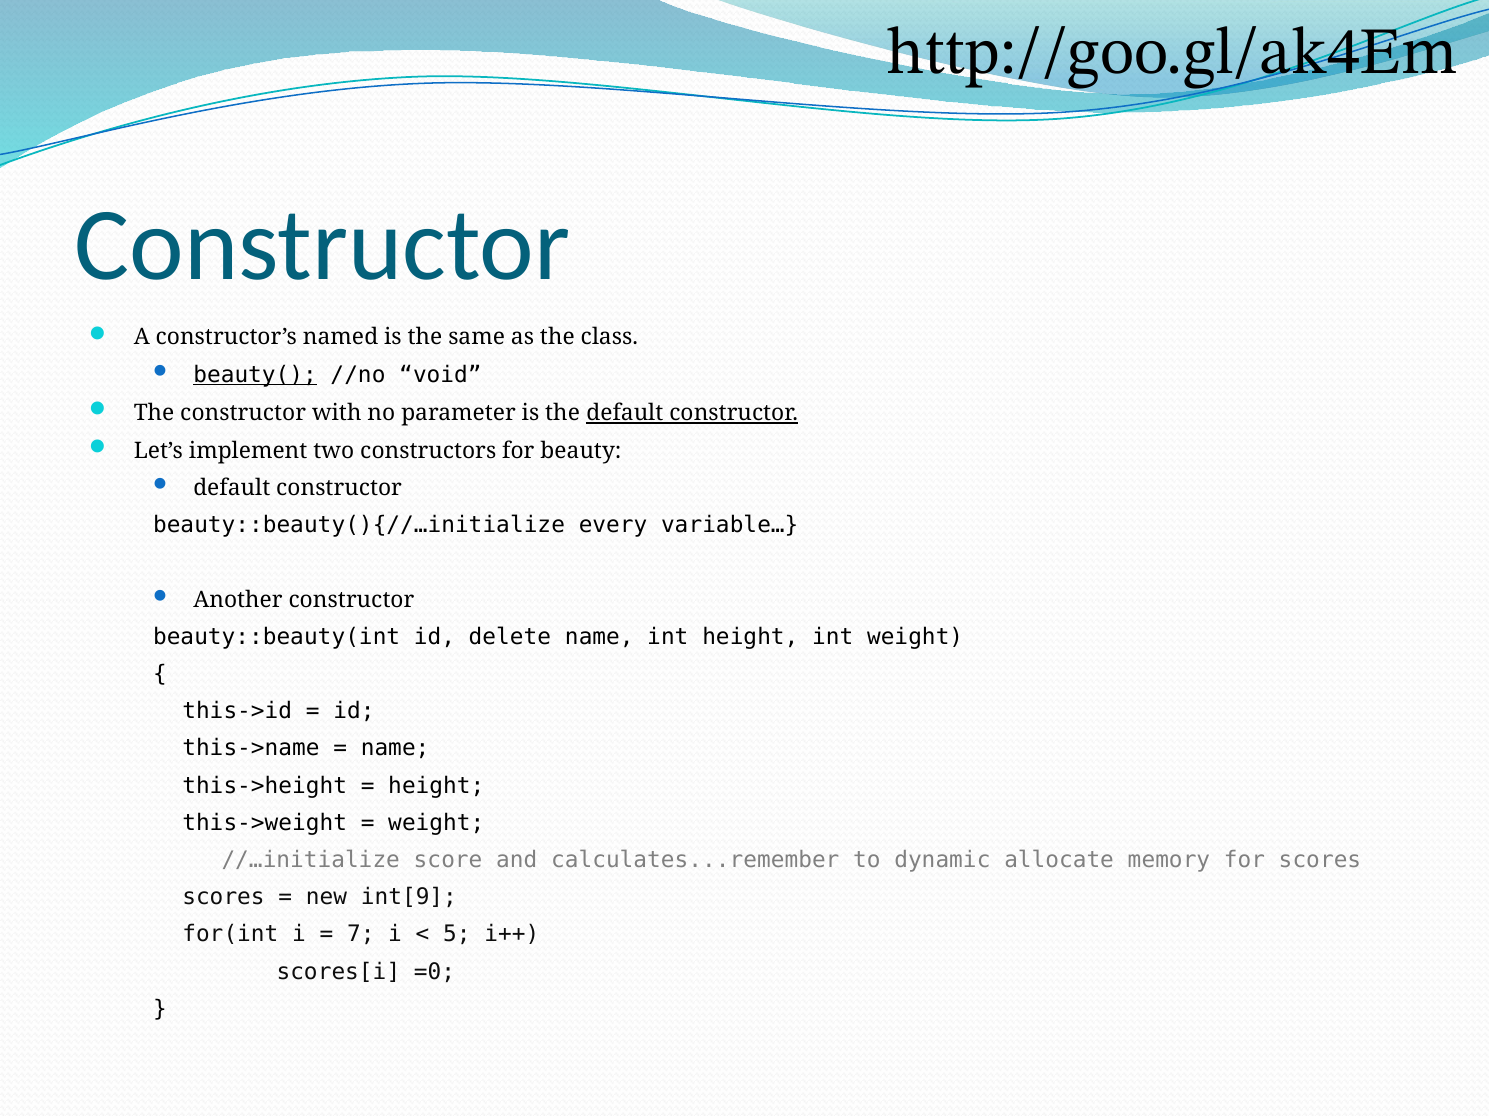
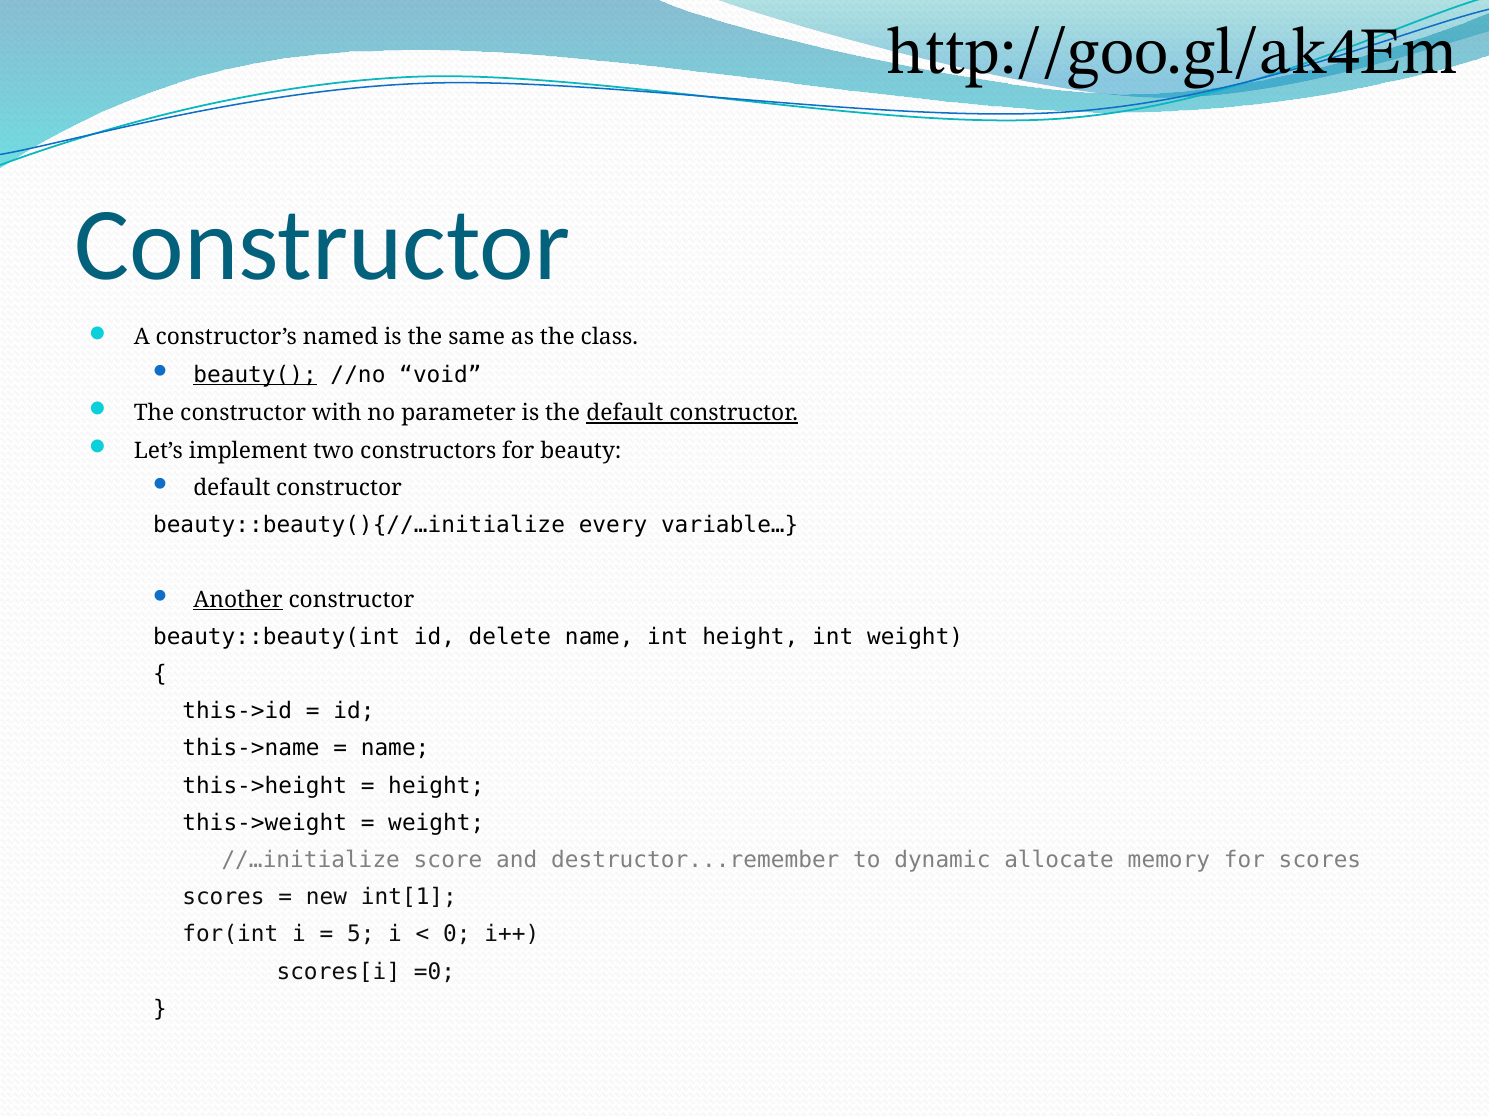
Another underline: none -> present (238, 600)
calculates...remember: calculates...remember -> destructor...remember (695, 861)
int[9: int[9 -> int[1 (409, 898)
7: 7 -> 5 (361, 935)
5: 5 -> 0 (457, 935)
